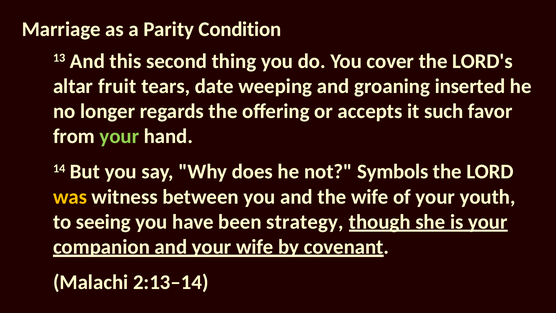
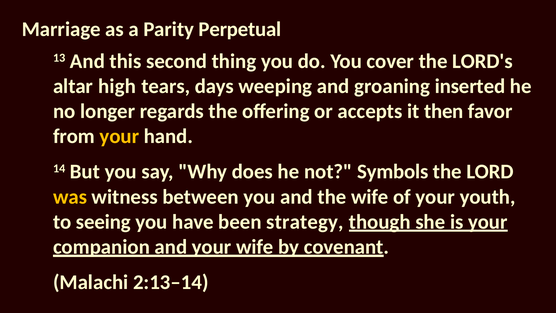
Condition: Condition -> Perpetual (240, 29)
fruit: fruit -> high (117, 86)
date: date -> days (214, 86)
such: such -> then (444, 111)
your colour: light green -> yellow (119, 136)
